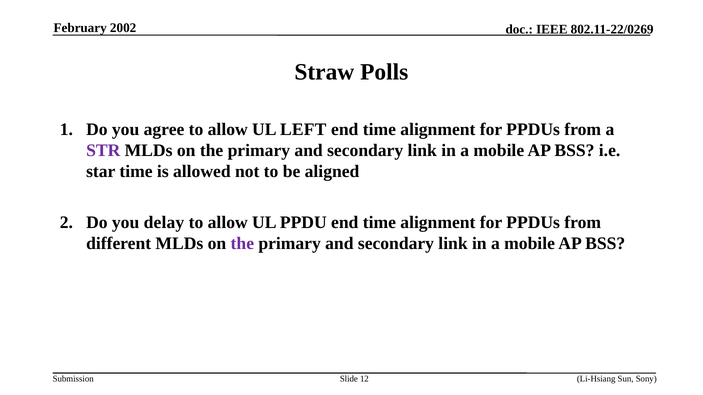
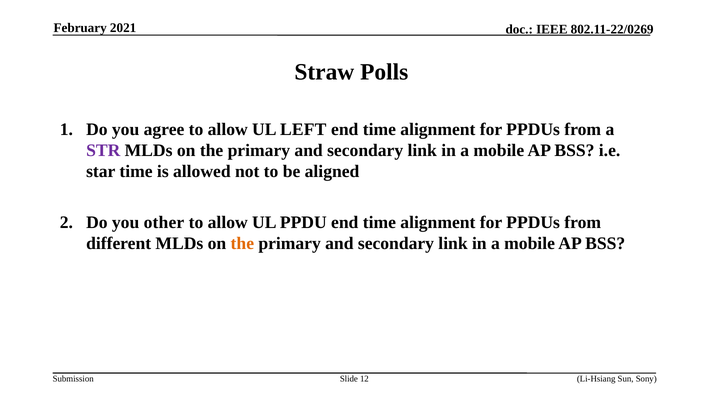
2002: 2002 -> 2021 (123, 28)
delay: delay -> other (164, 223)
the colour: purple -> orange (242, 244)
